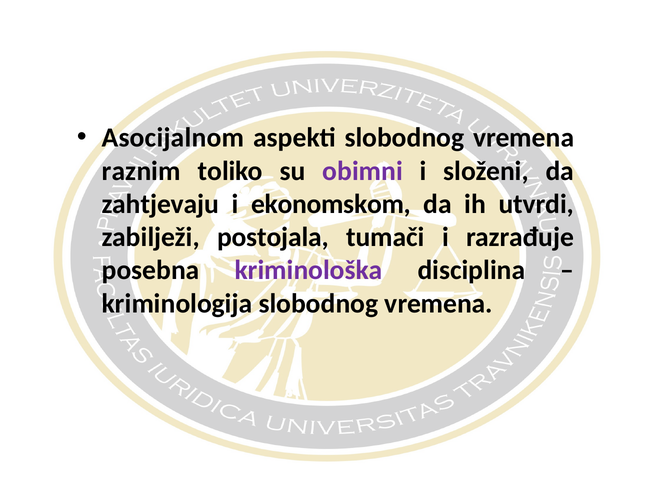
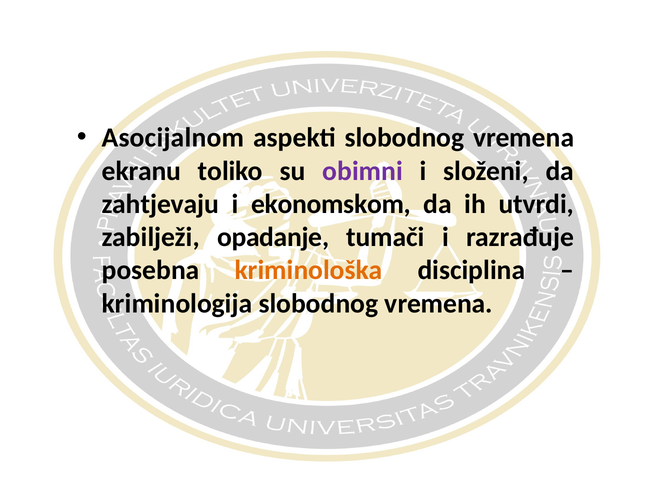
raznim: raznim -> ekranu (141, 171)
postojala: postojala -> opadanje (273, 237)
kriminološka colour: purple -> orange (309, 270)
